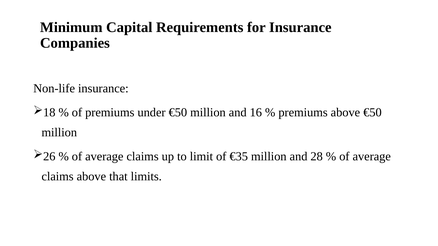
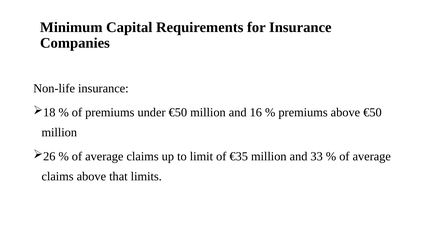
28: 28 -> 33 (317, 157)
